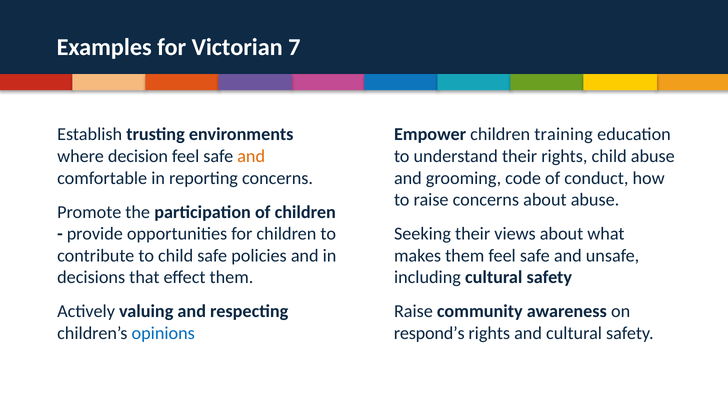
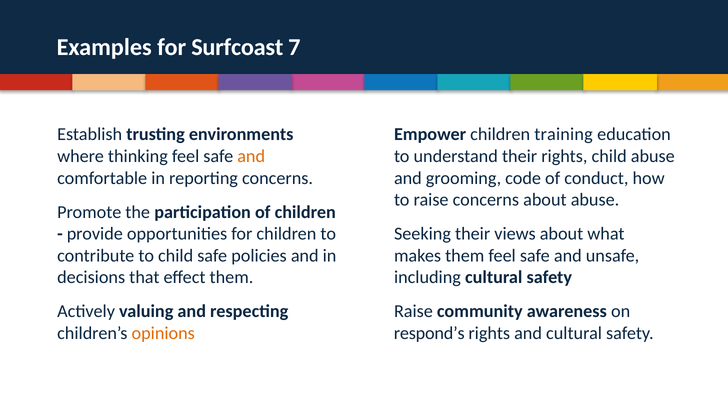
Victorian: Victorian -> Surfcoast (237, 48)
decision: decision -> thinking (138, 156)
opinions colour: blue -> orange (163, 334)
